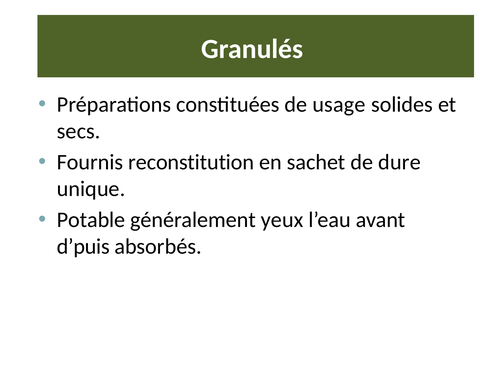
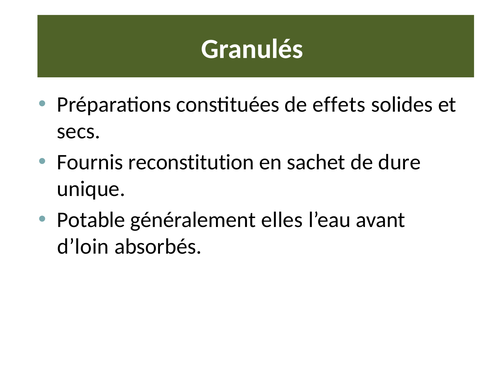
usage: usage -> effets (339, 105)
yeux: yeux -> elles (282, 220)
d’puis: d’puis -> d’loin (83, 247)
